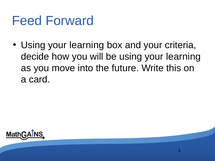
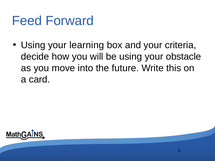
be using your learning: learning -> obstacle (184, 57)
